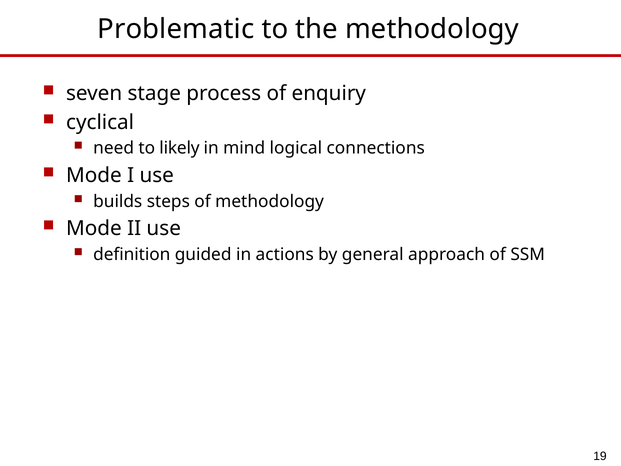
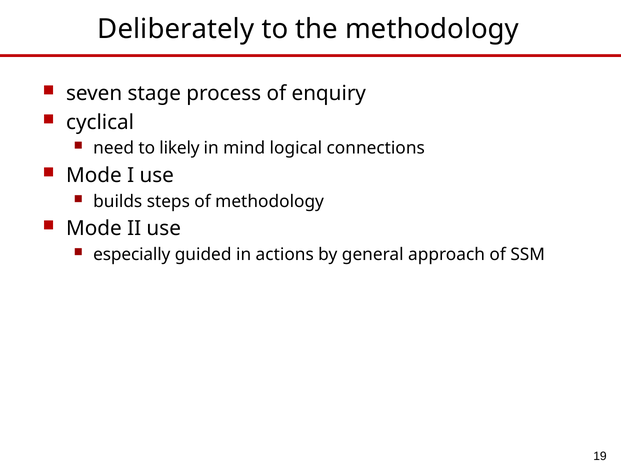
Problematic: Problematic -> Deliberately (176, 29)
definition: definition -> especially (132, 254)
